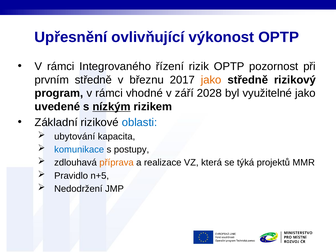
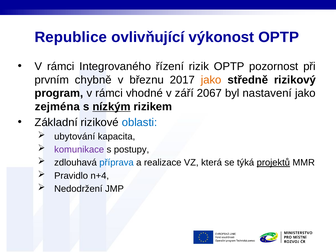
Upřesnění: Upřesnění -> Republice (71, 37)
prvním středně: středně -> chybně (93, 80)
2028: 2028 -> 2067 (209, 93)
využitelné: využitelné -> nastavení (267, 93)
uvedené: uvedené -> zejména (57, 107)
komunikace colour: blue -> purple (79, 150)
příprava colour: orange -> blue (117, 163)
projektů underline: none -> present (273, 163)
n+5: n+5 -> n+4 (100, 176)
